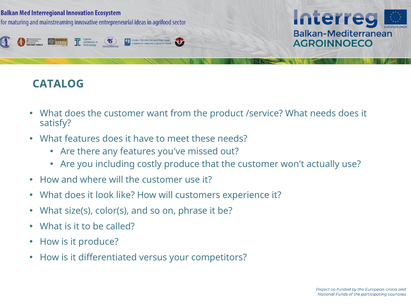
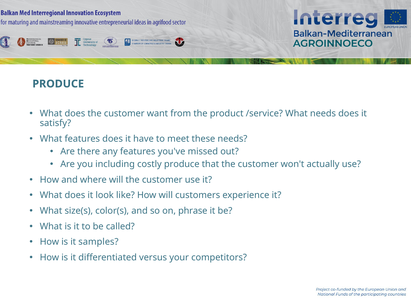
CATALOG: CATALOG -> PRODUCE (58, 84)
it produce: produce -> samples (98, 242)
